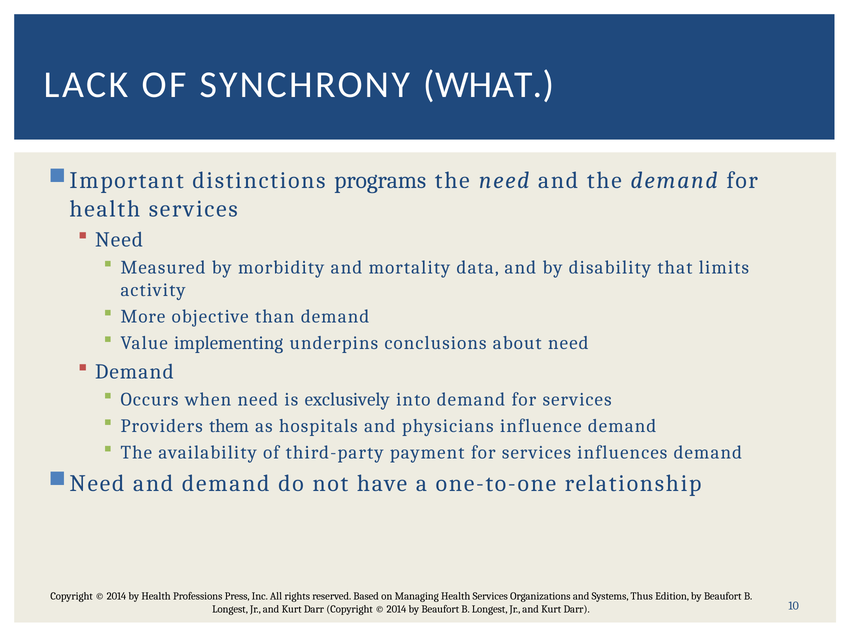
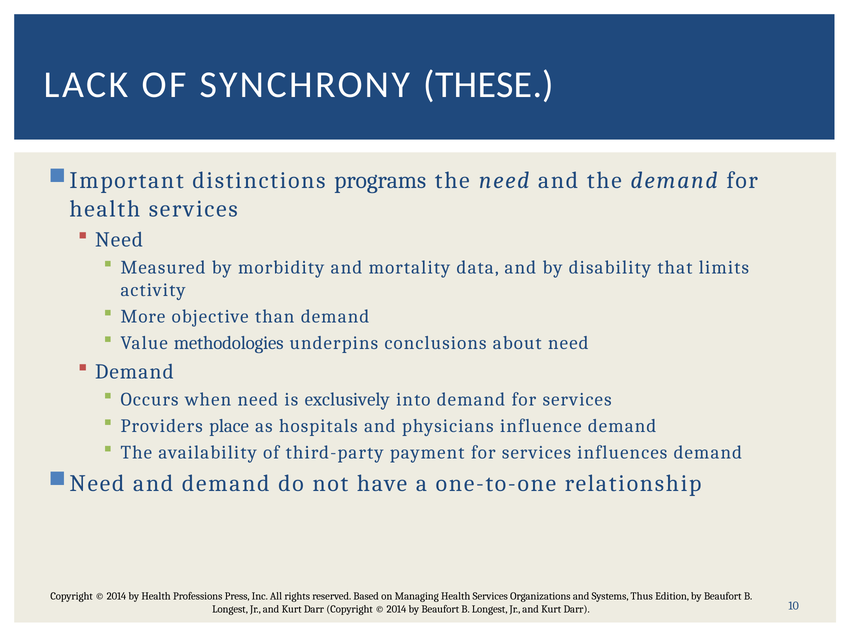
WHAT: WHAT -> THESE (489, 85)
implementing: implementing -> methodologies (229, 343)
them: them -> place (229, 426)
